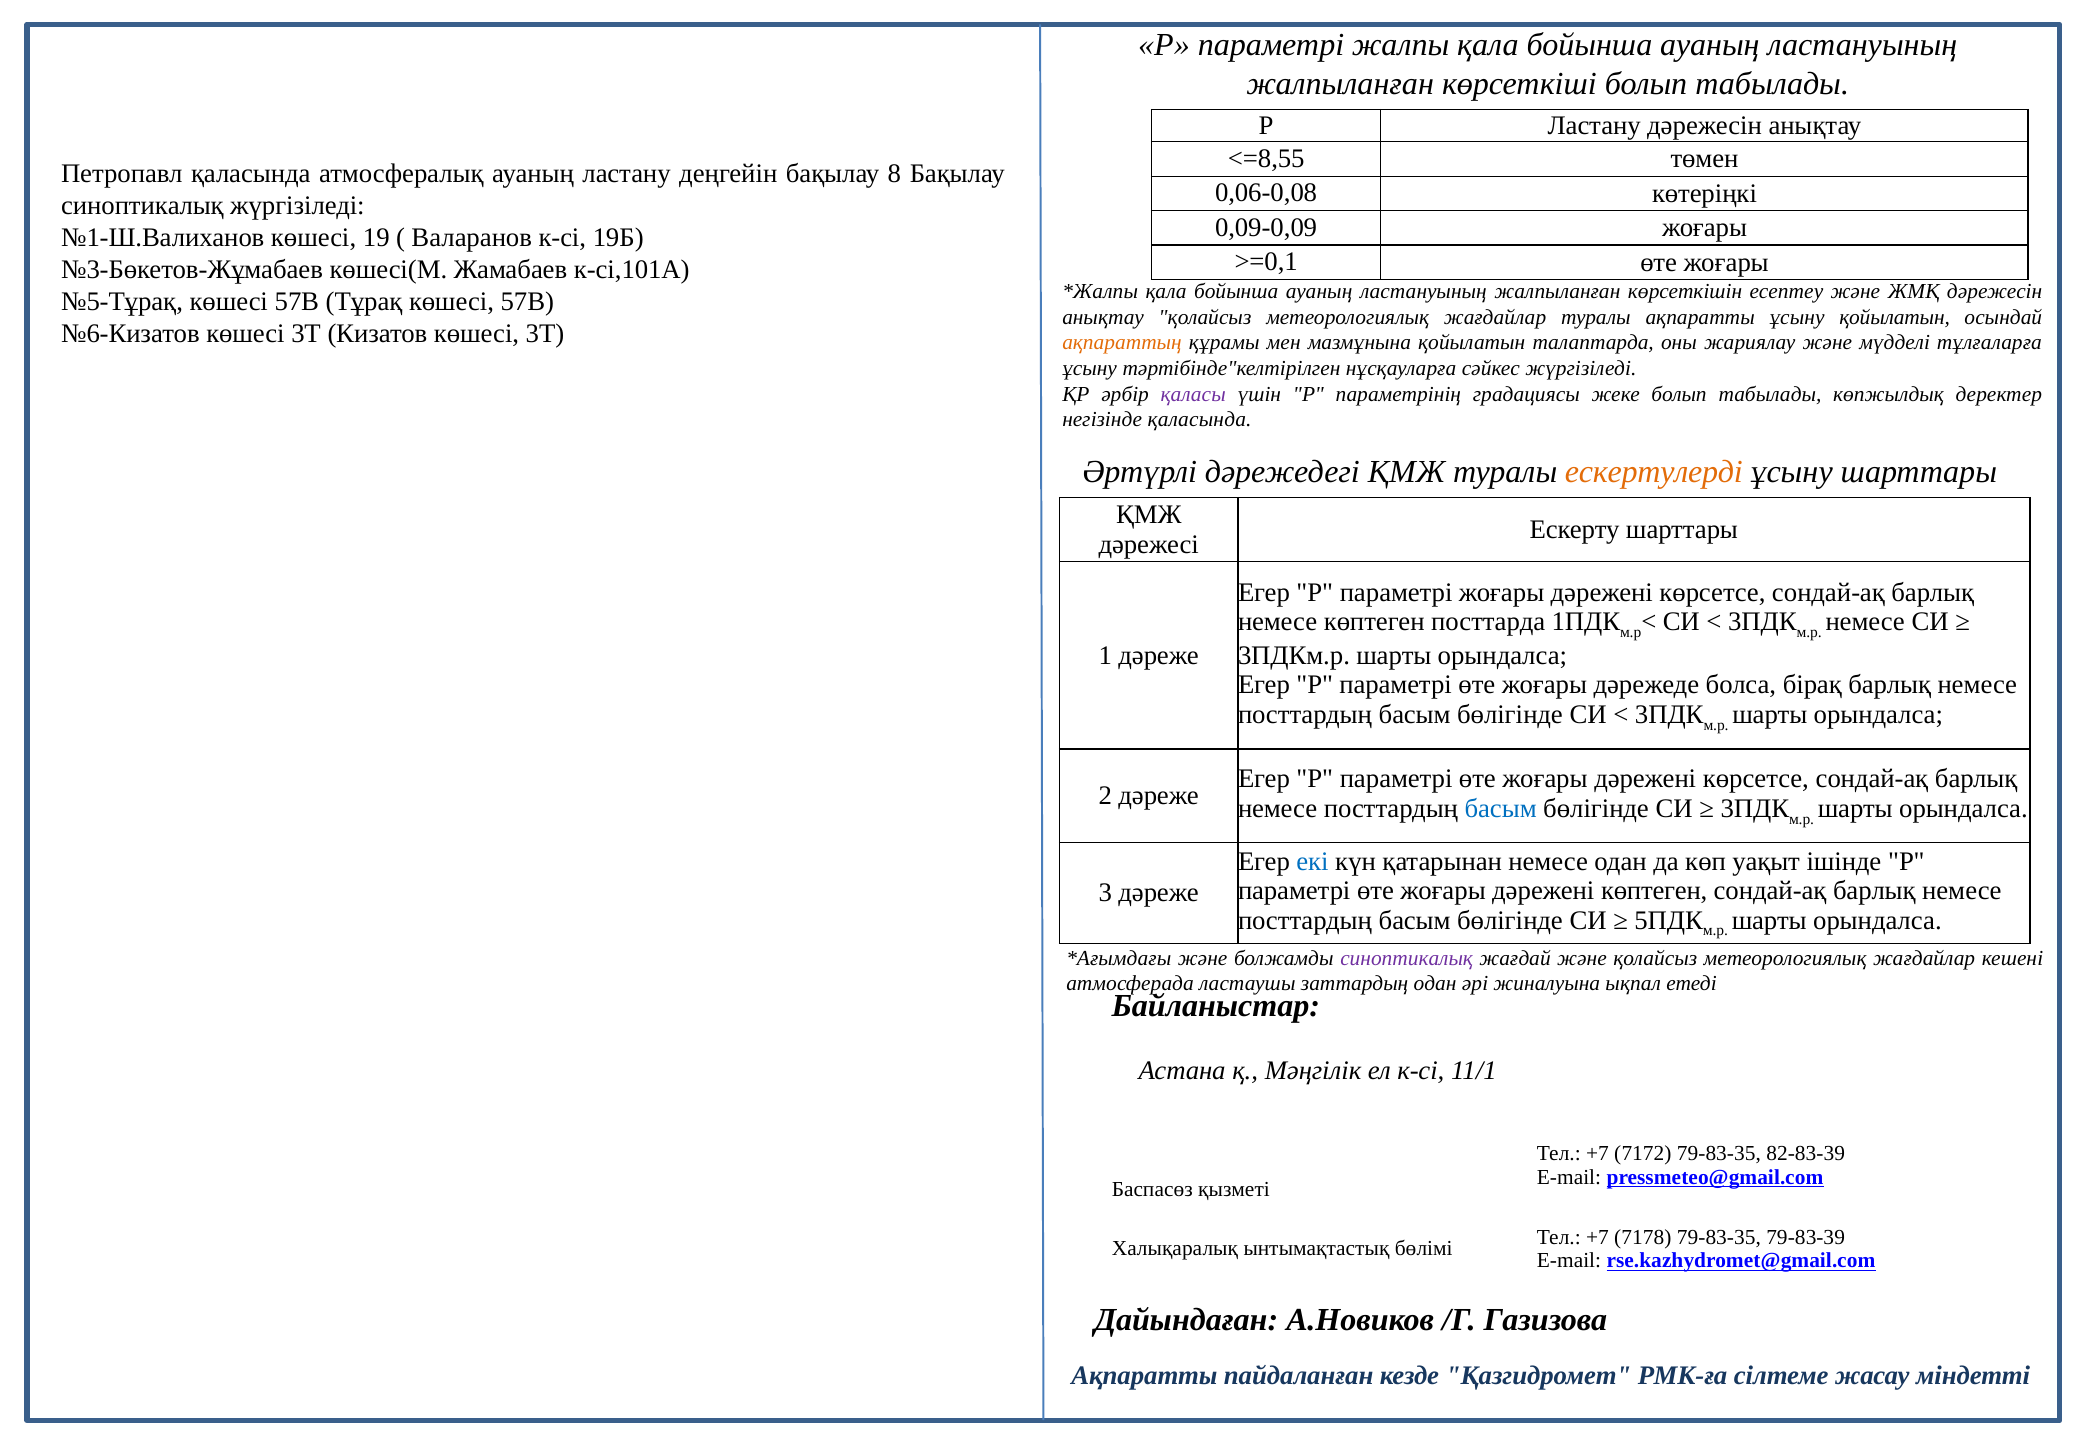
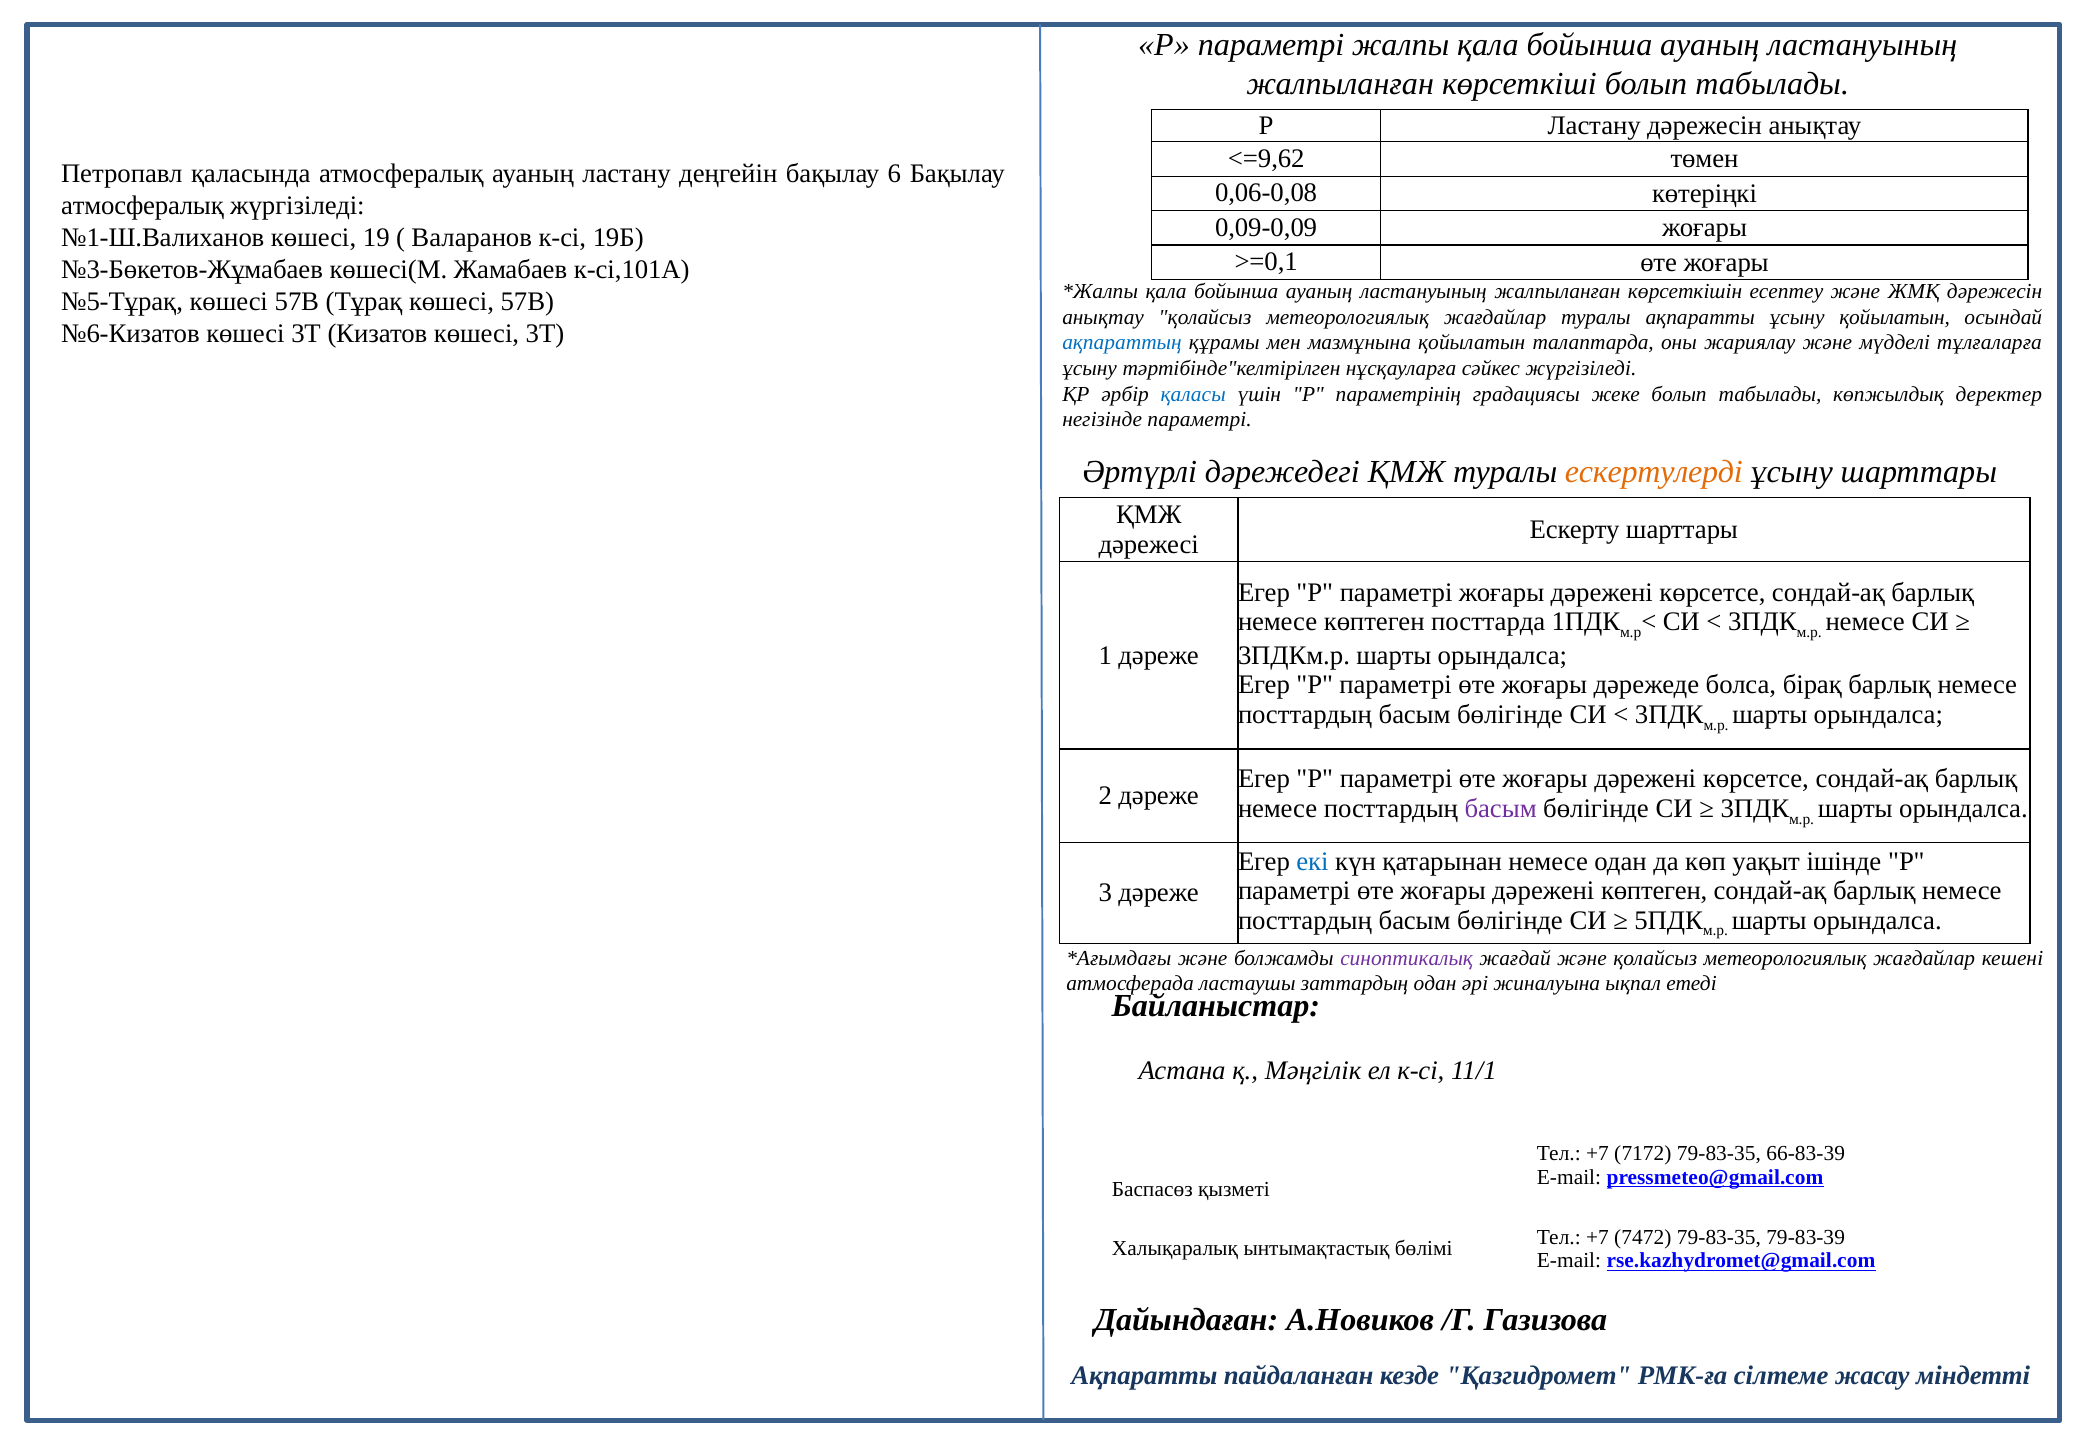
<=8,55: <=8,55 -> <=9,62 (1266, 159)
8: 8 -> 6 (894, 173)
синоптикалық: синоптикалық -> атмосфералық (142, 205)
ақпараттың colour: orange -> blue (1122, 343)
қаласы colour: purple -> blue (1193, 394)
негізінде қаласында: қаласында -> параметрі (1200, 420)
басым colour: blue -> purple (1501, 808)
82-83-39: 82-83-39 -> 66-83-39 (1806, 1153)
7178: 7178 -> 7472 (1643, 1237)
